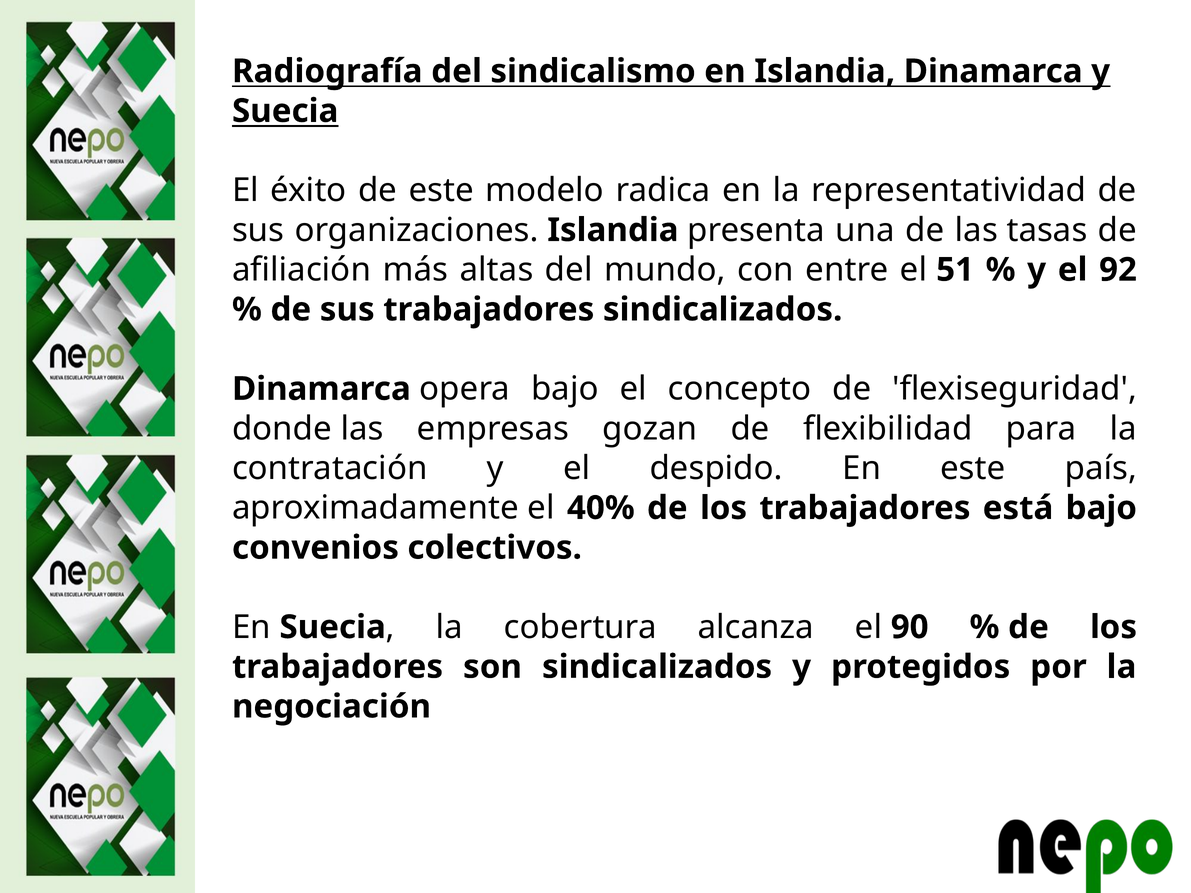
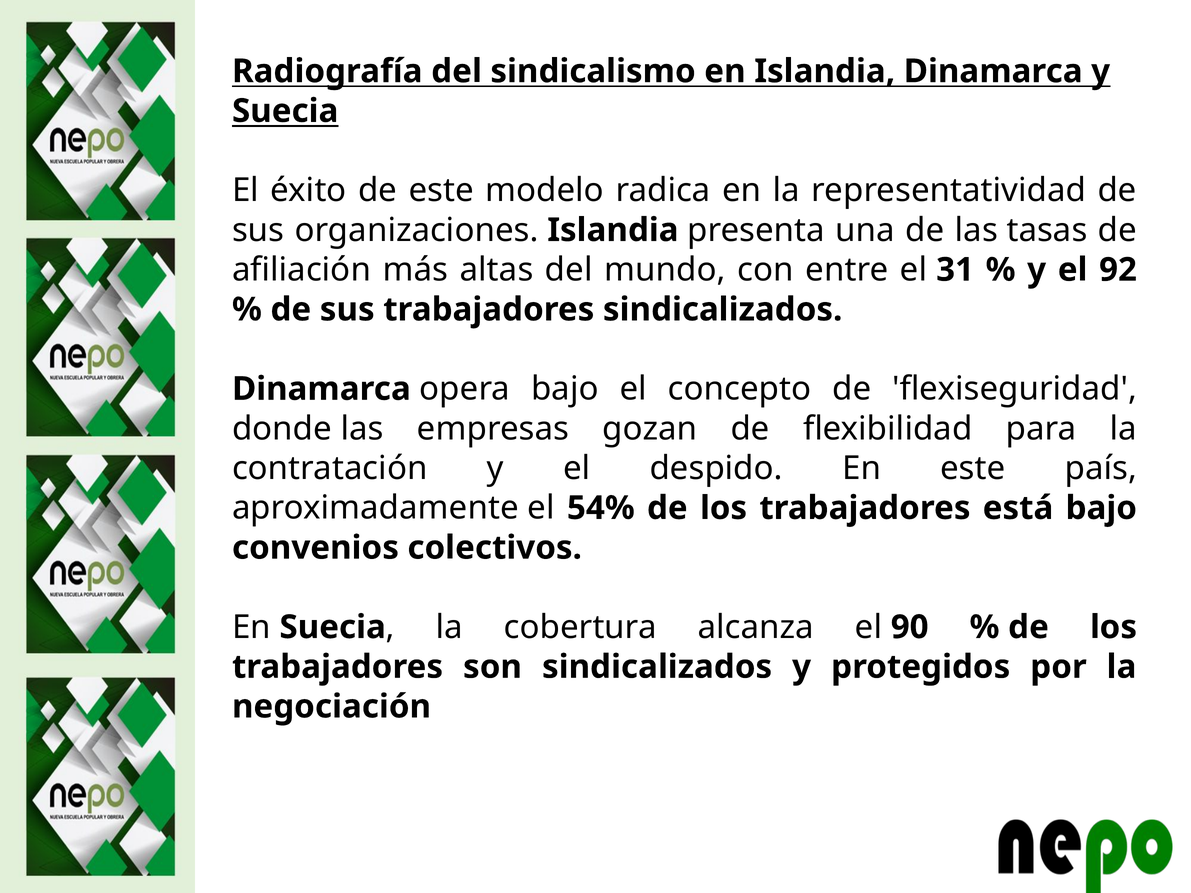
51: 51 -> 31 (955, 270)
40%: 40% -> 54% (601, 508)
